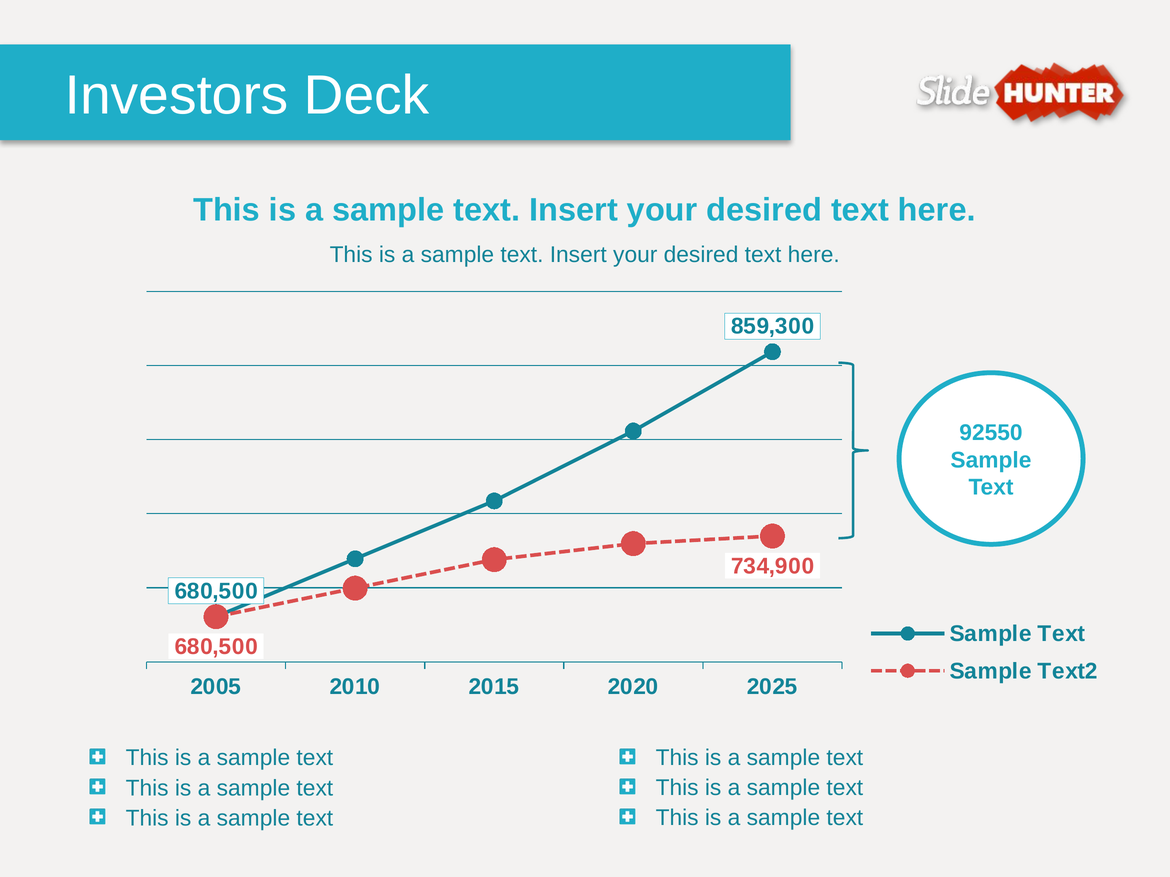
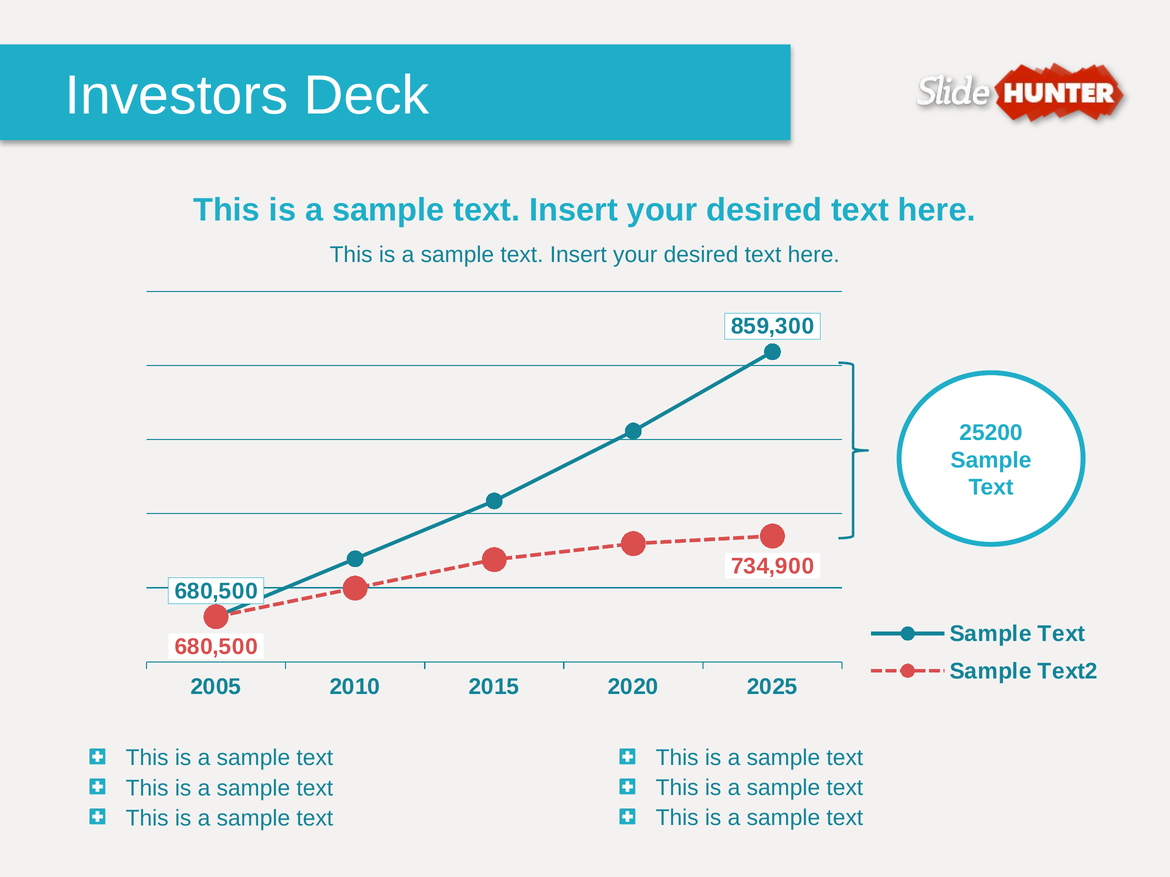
92550: 92550 -> 25200 (991, 433)
